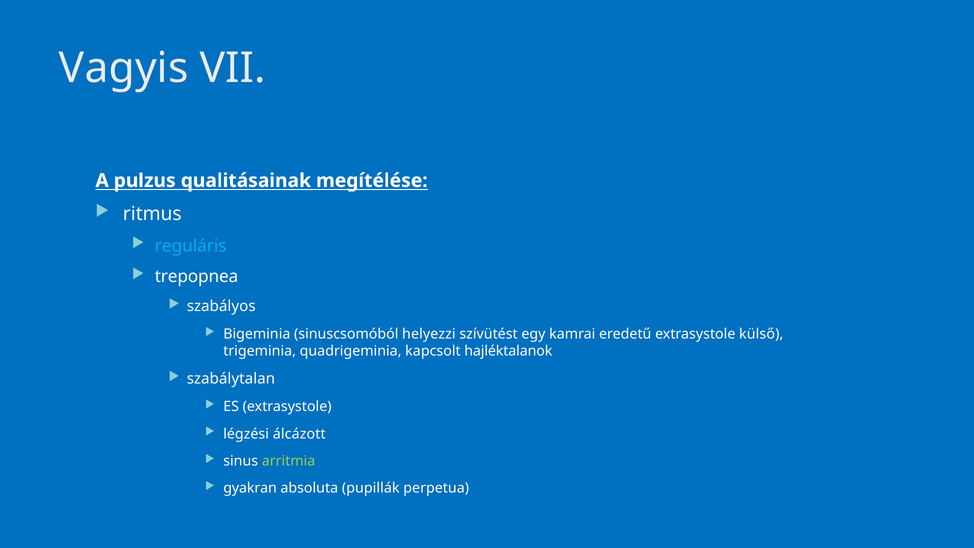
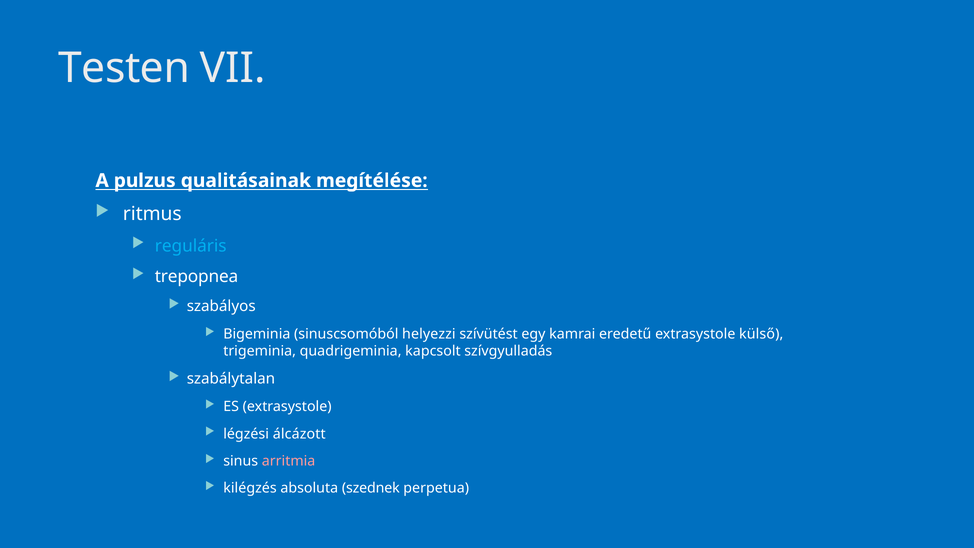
Vagyis: Vagyis -> Testen (124, 68)
hajléktalanok: hajléktalanok -> szívgyulladás (508, 351)
arritmia colour: light green -> pink (289, 461)
gyakran: gyakran -> kilégzés (250, 488)
pupillák: pupillák -> szednek (371, 488)
